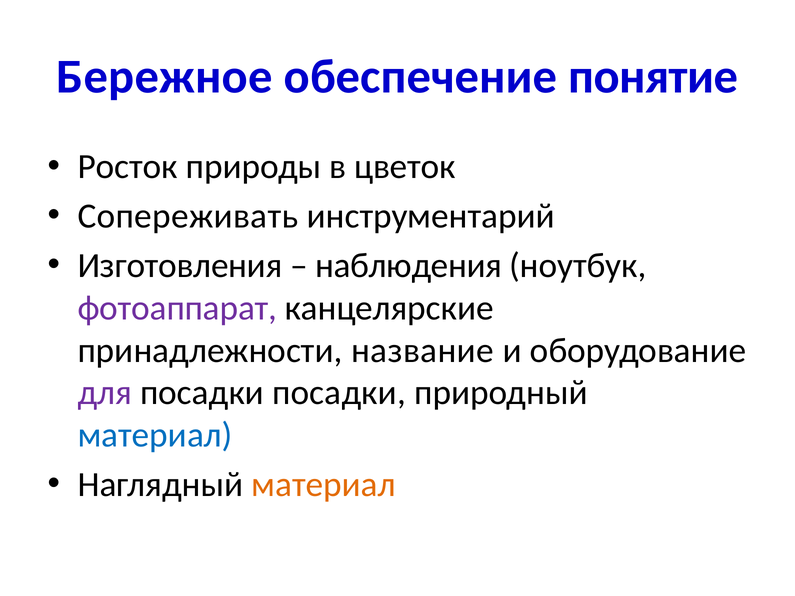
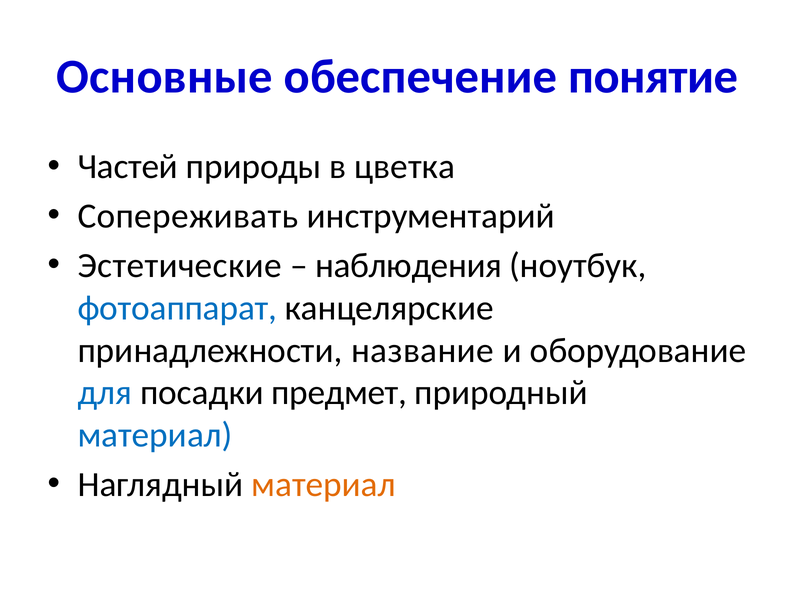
Бережное: Бережное -> Основные (165, 77)
Росток: Росток -> Частей (128, 167)
цветок: цветок -> цветка (405, 167)
Изготовления: Изготовления -> Эстетические (180, 266)
фотоаппарат colour: purple -> blue (177, 308)
для colour: purple -> blue (105, 393)
посадки посадки: посадки -> предмет (339, 393)
